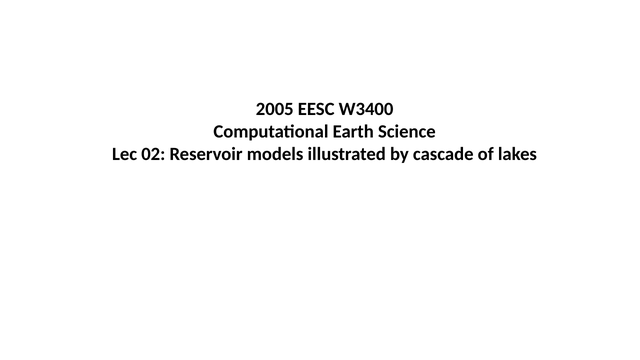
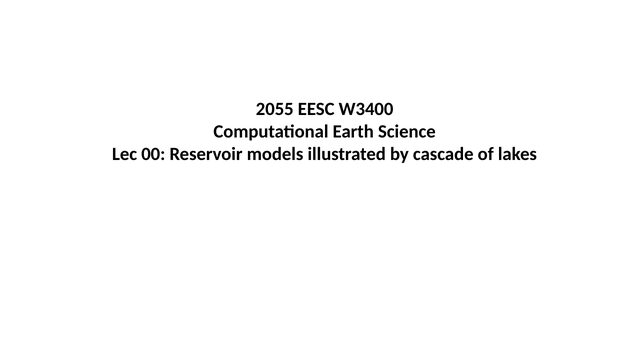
2005: 2005 -> 2055 (275, 109)
02: 02 -> 00 (153, 154)
